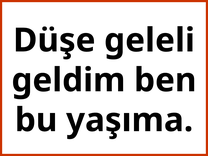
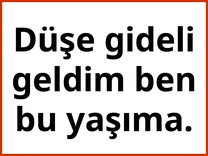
geleli: geleli -> gideli (150, 40)
